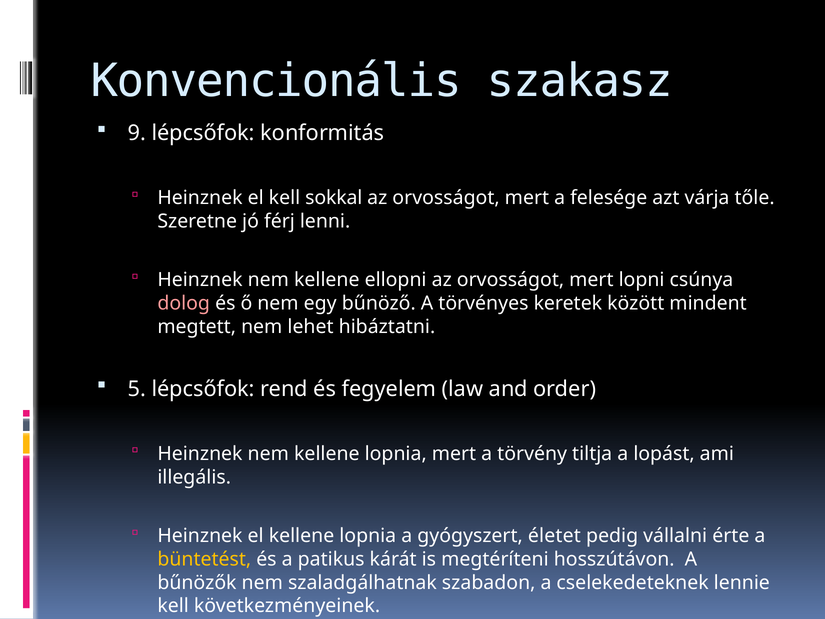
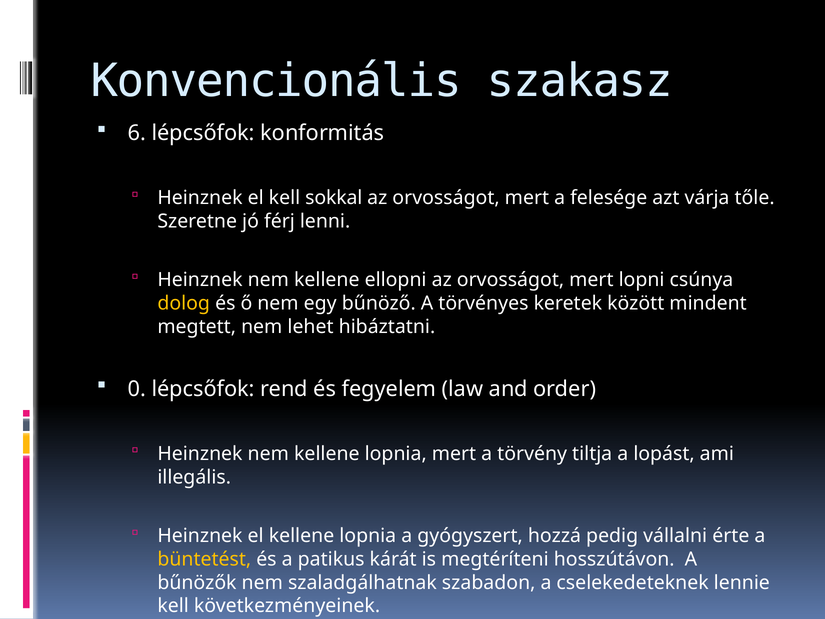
9: 9 -> 6 (137, 133)
dolog colour: pink -> yellow (184, 303)
5: 5 -> 0 (137, 389)
életet: életet -> hozzá (554, 536)
